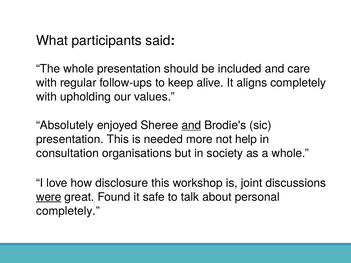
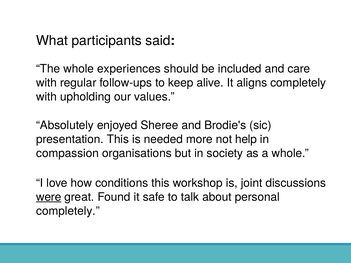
whole presentation: presentation -> experiences (129, 69)
and underline: present -> none (191, 125)
consultation: consultation -> compassion (67, 153)
disclosure: disclosure -> conditions (122, 183)
